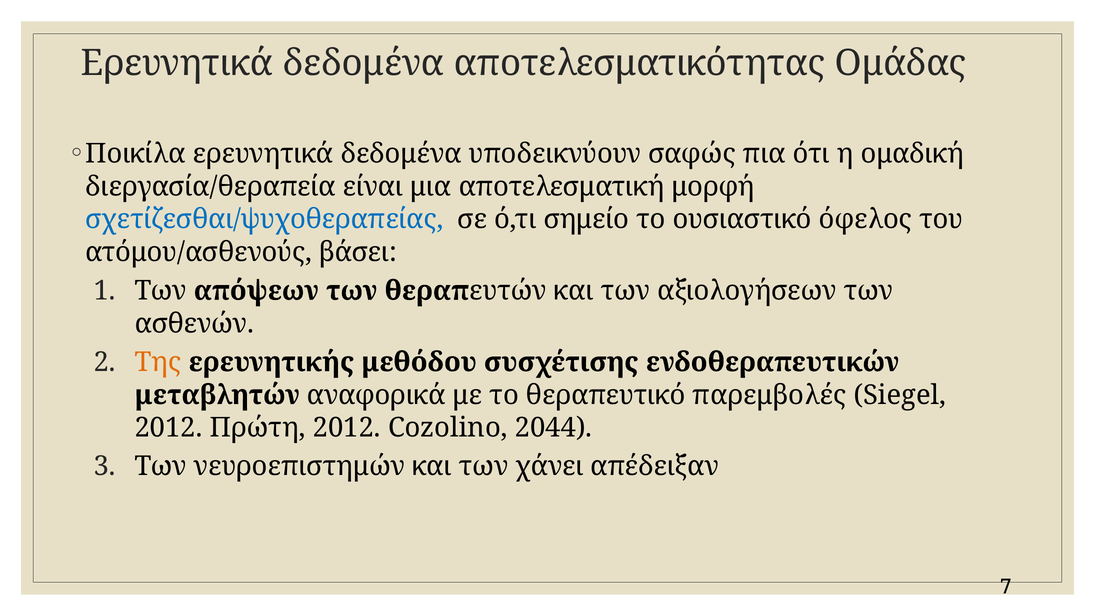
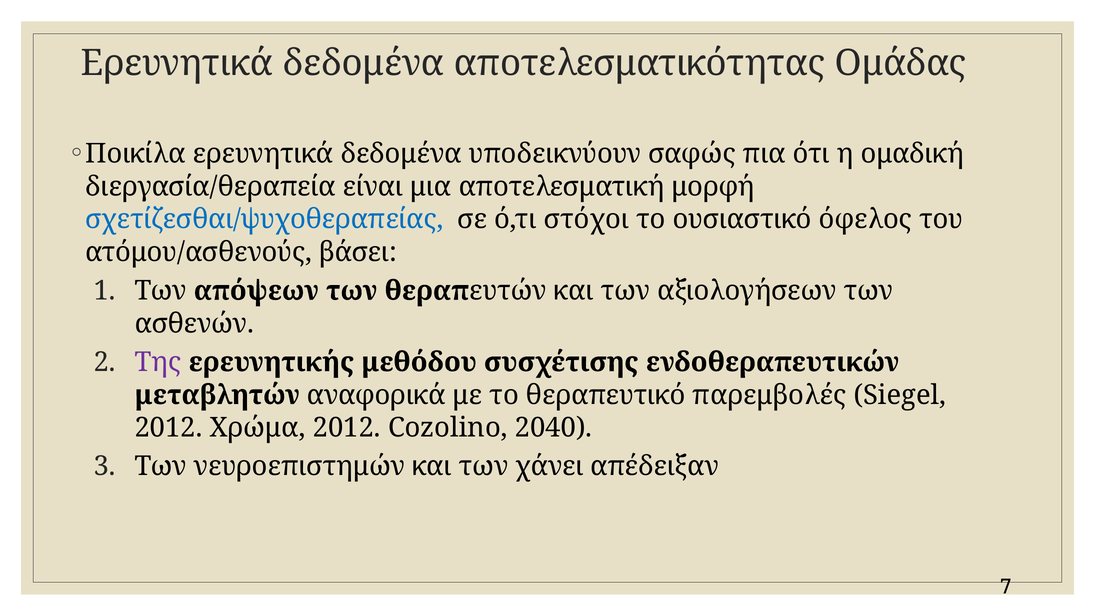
σημείο: σημείο -> στόχοι (586, 219)
Της colour: orange -> purple (158, 362)
Πρώτη: Πρώτη -> Χρώμα (258, 428)
2044: 2044 -> 2040 (554, 428)
